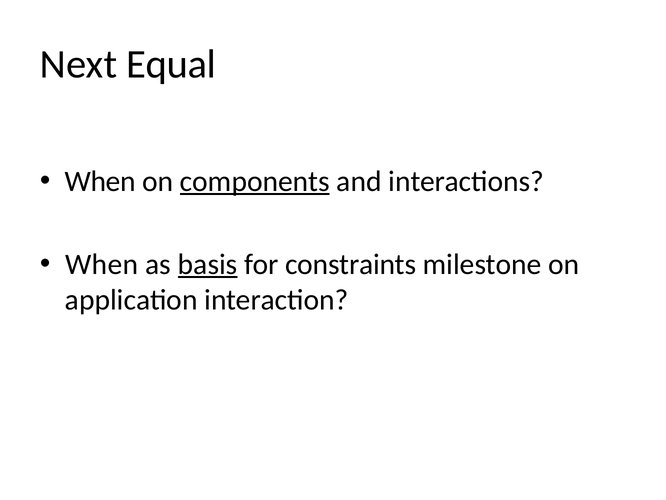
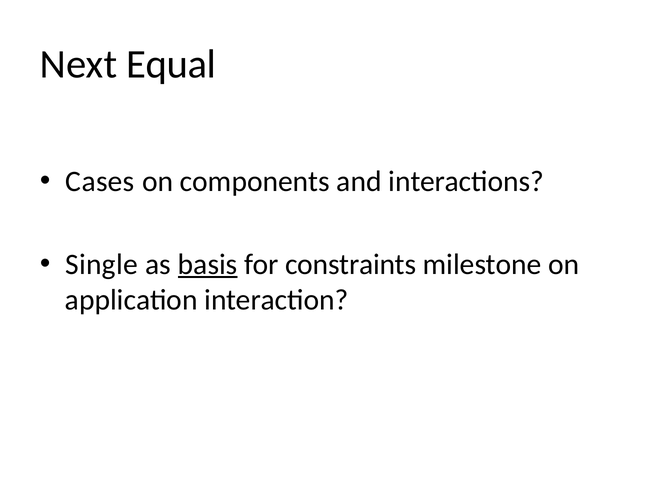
When: When -> Cases (100, 181)
components underline: present -> none (255, 181)
When: When -> Single (102, 264)
